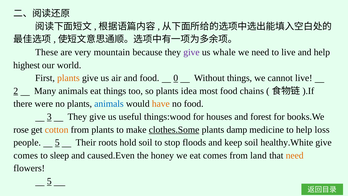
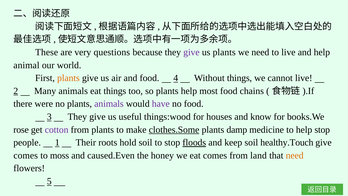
mountain: mountain -> questions (112, 52)
us whale: whale -> plants (224, 52)
highest: highest -> animal (26, 65)
0: 0 -> 4 (176, 78)
plants idea: idea -> help (189, 91)
animals colour: blue -> purple (109, 104)
have colour: orange -> purple (161, 104)
forest: forest -> know (261, 117)
cotton colour: orange -> purple (57, 129)
help loss: loss -> stop (322, 129)
people 5: 5 -> 1 (57, 142)
floods underline: none -> present (194, 142)
healthy.White: healthy.White -> healthy.Touch (287, 142)
sleep: sleep -> moss (60, 155)
